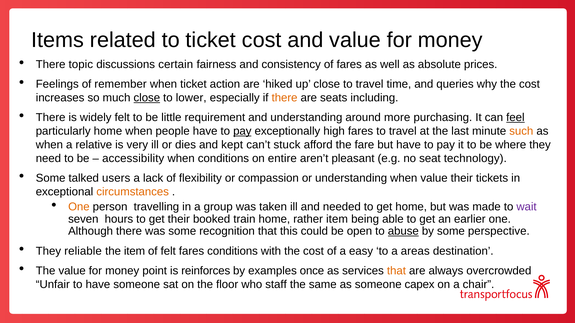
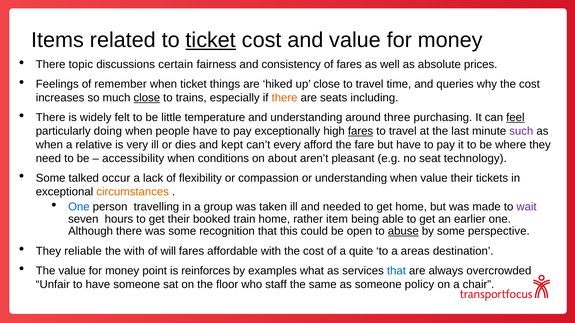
ticket underline: none -> present (211, 40)
action: action -> things (225, 84)
lower: lower -> trains (191, 98)
requirement: requirement -> temperature (215, 118)
more: more -> three (397, 118)
particularly home: home -> doing (108, 131)
pay underline: present -> none (242, 131)
fares underline: none -> present (361, 131)
such colour: orange -> purple (521, 131)
stuck: stuck -> every (287, 145)
entire: entire -> about (282, 159)
users: users -> occur (116, 178)
One colour: orange -> blue (79, 207)
the item: item -> with (134, 251)
of felt: felt -> will (168, 251)
fares conditions: conditions -> affordable (232, 251)
easy: easy -> quite (361, 251)
once: once -> what (312, 271)
that colour: orange -> blue (396, 271)
capex: capex -> policy (419, 285)
